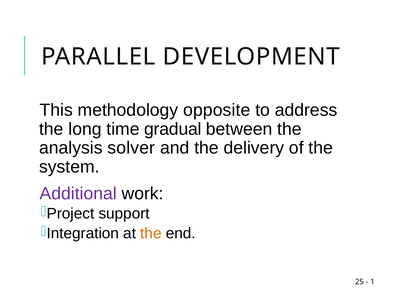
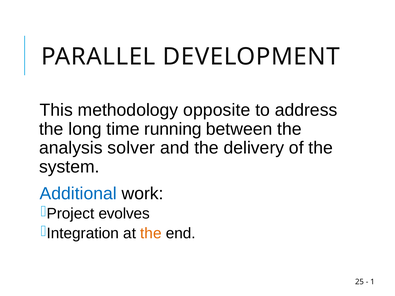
gradual: gradual -> running (173, 129)
Additional colour: purple -> blue (78, 194)
support: support -> evolves (124, 214)
